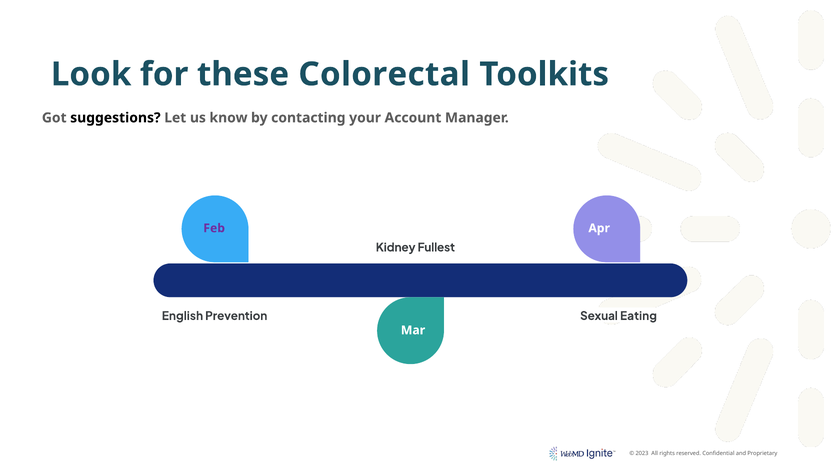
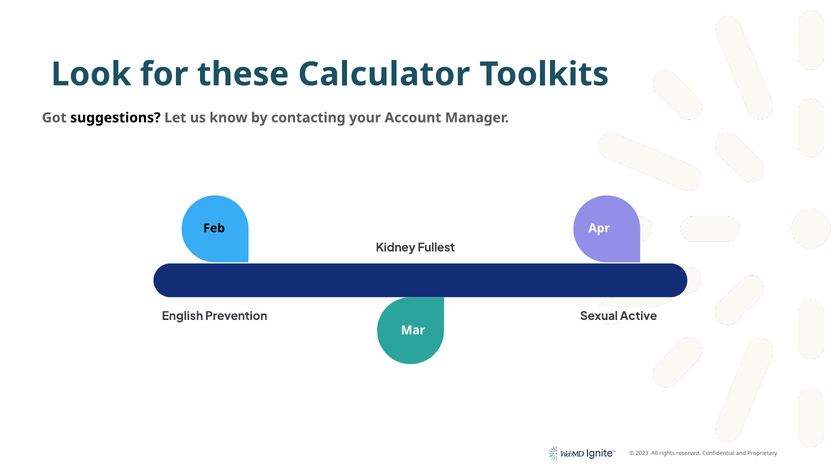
Colorectal: Colorectal -> Calculator (384, 74)
Feb colour: purple -> black (214, 228)
Eating: Eating -> Active (639, 316)
